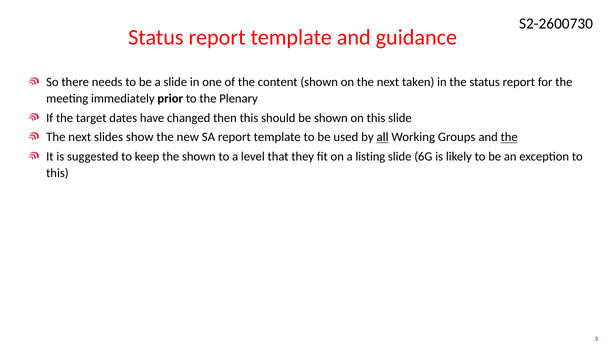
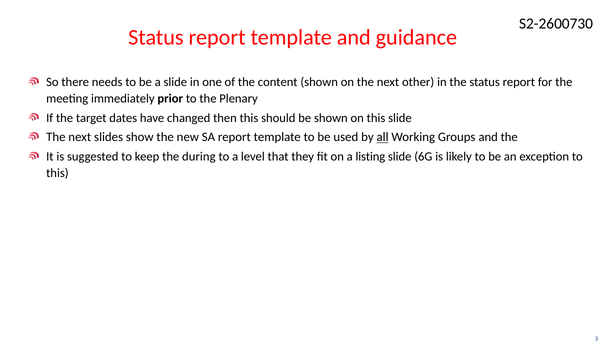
taken: taken -> other (418, 82)
the underline: present -> none (509, 137)
the shown: shown -> during (199, 156)
